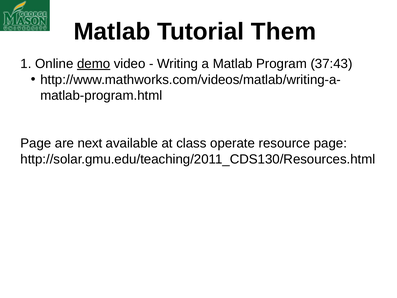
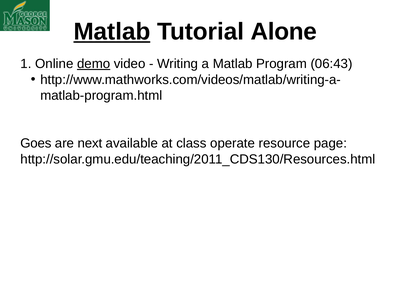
Matlab underline: none -> present (112, 31)
Them: Them -> Alone (284, 31)
37:43: 37:43 -> 06:43 (332, 64)
Page: Page -> Goes (36, 143)
